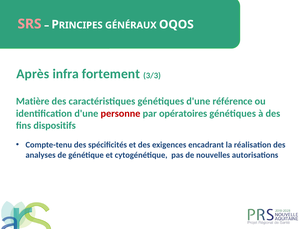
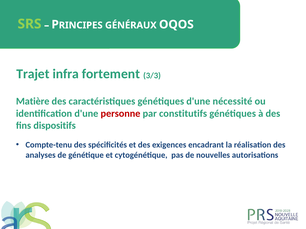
SRS colour: pink -> light green (29, 24)
Après: Après -> Trajet (33, 74)
référence: référence -> nécessité (232, 101)
opératoires: opératoires -> constitutifs (183, 114)
